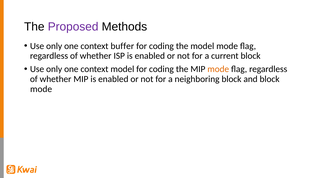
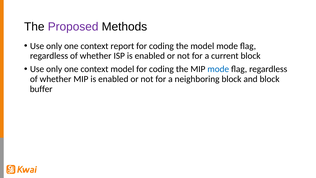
buffer: buffer -> report (122, 46)
mode colour: orange -> blue (218, 69)
mode: mode -> buffer (41, 89)
